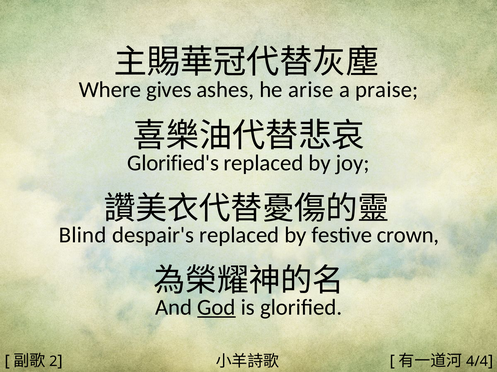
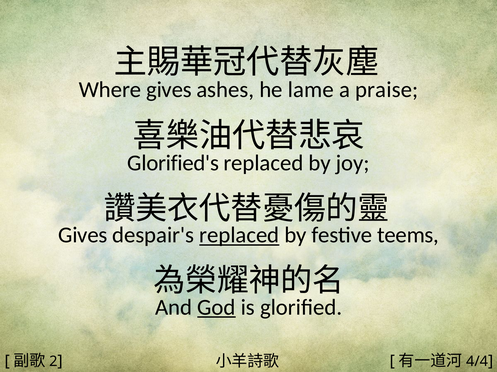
arise: arise -> lame (311, 90)
Blind: Blind -> Gives (83, 236)
replaced underline: none -> present (239, 236)
crown: crown -> teems (408, 236)
